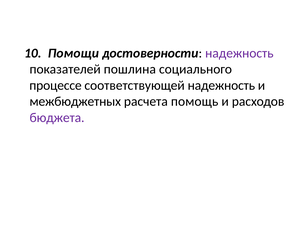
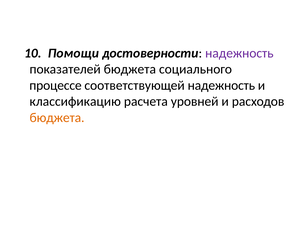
показателей пошлина: пошлина -> бюджета (130, 69)
межбюджетных: межбюджетных -> классификацию (75, 102)
помощь: помощь -> уровней (195, 102)
бюджета colour: purple -> orange (57, 118)
